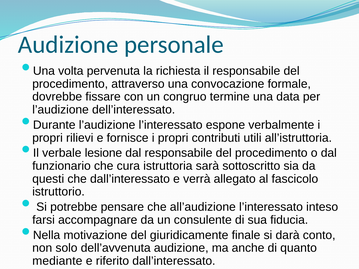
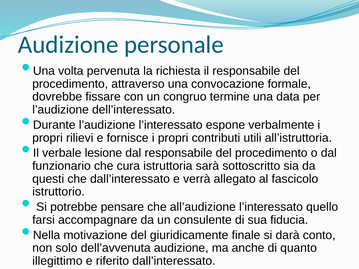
inteso: inteso -> quello (322, 207)
mediante: mediante -> illegittimo (57, 261)
